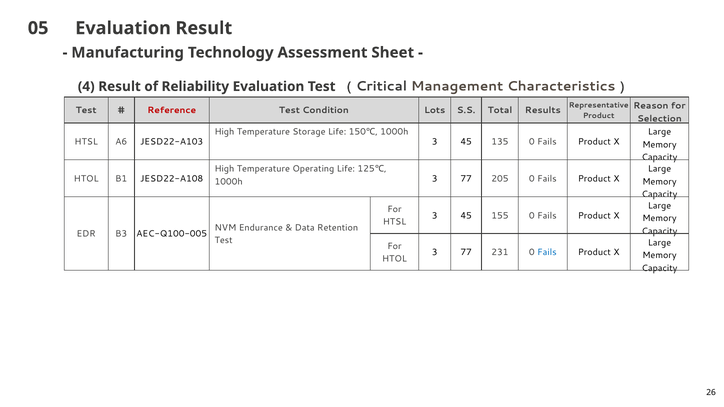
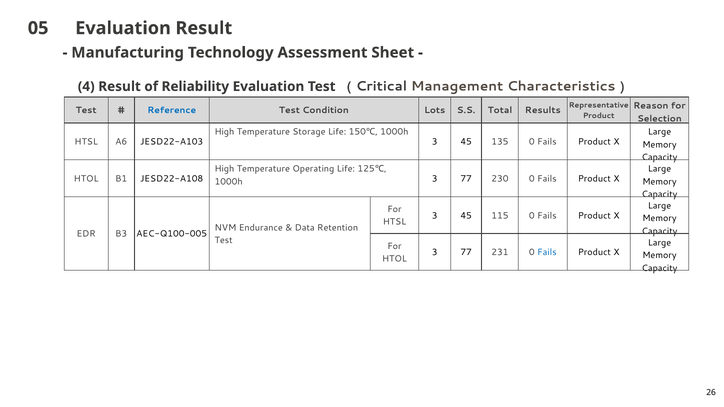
Reference colour: red -> blue (172, 111)
205: 205 -> 230 (500, 179)
155: 155 -> 115 (500, 216)
